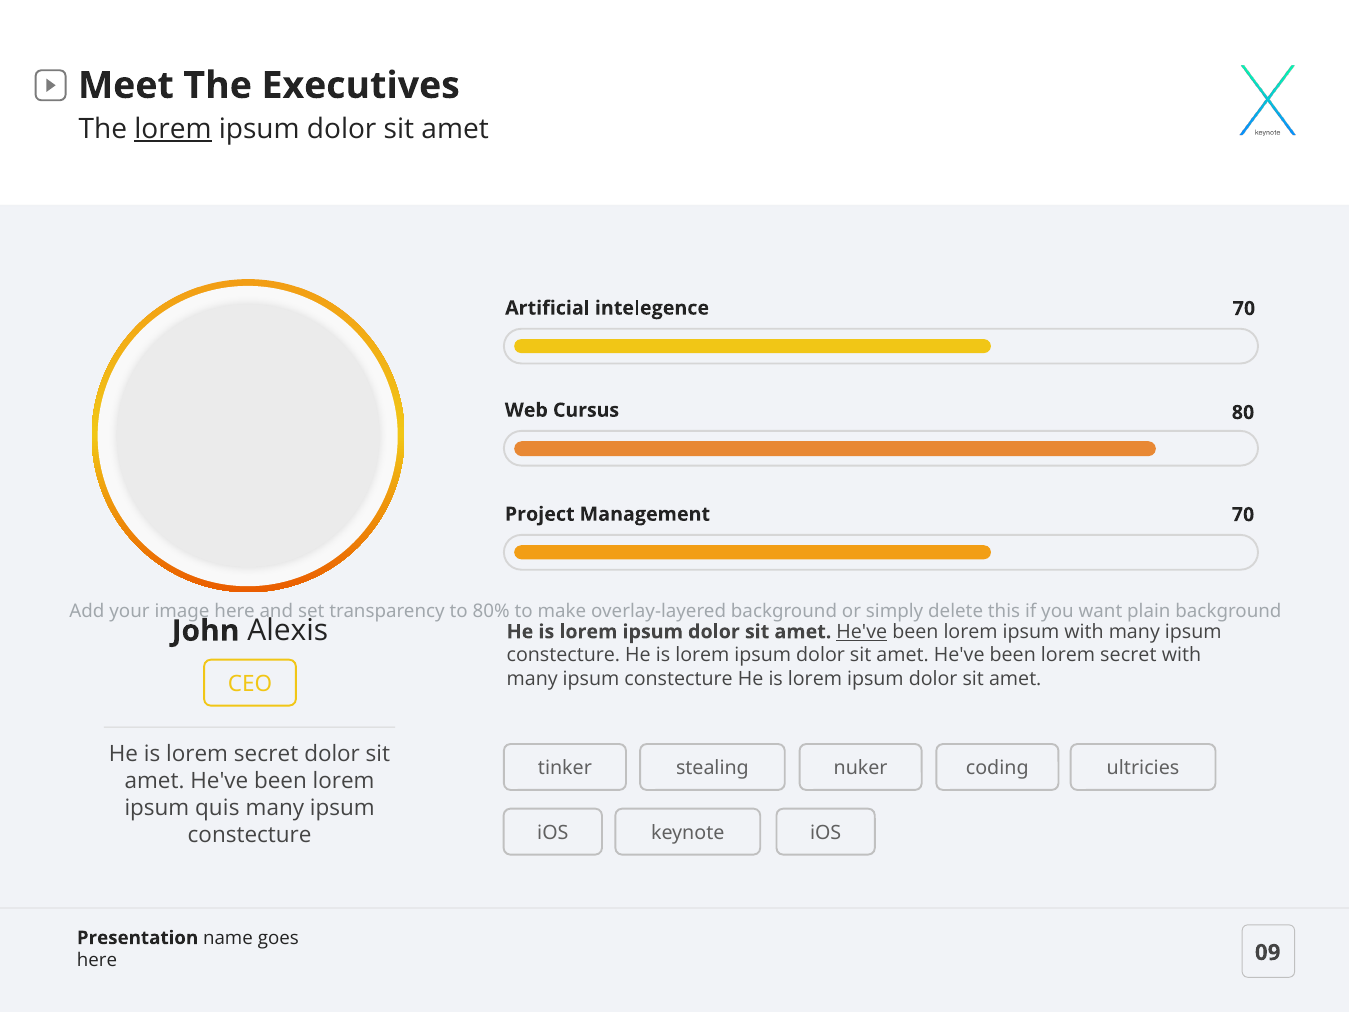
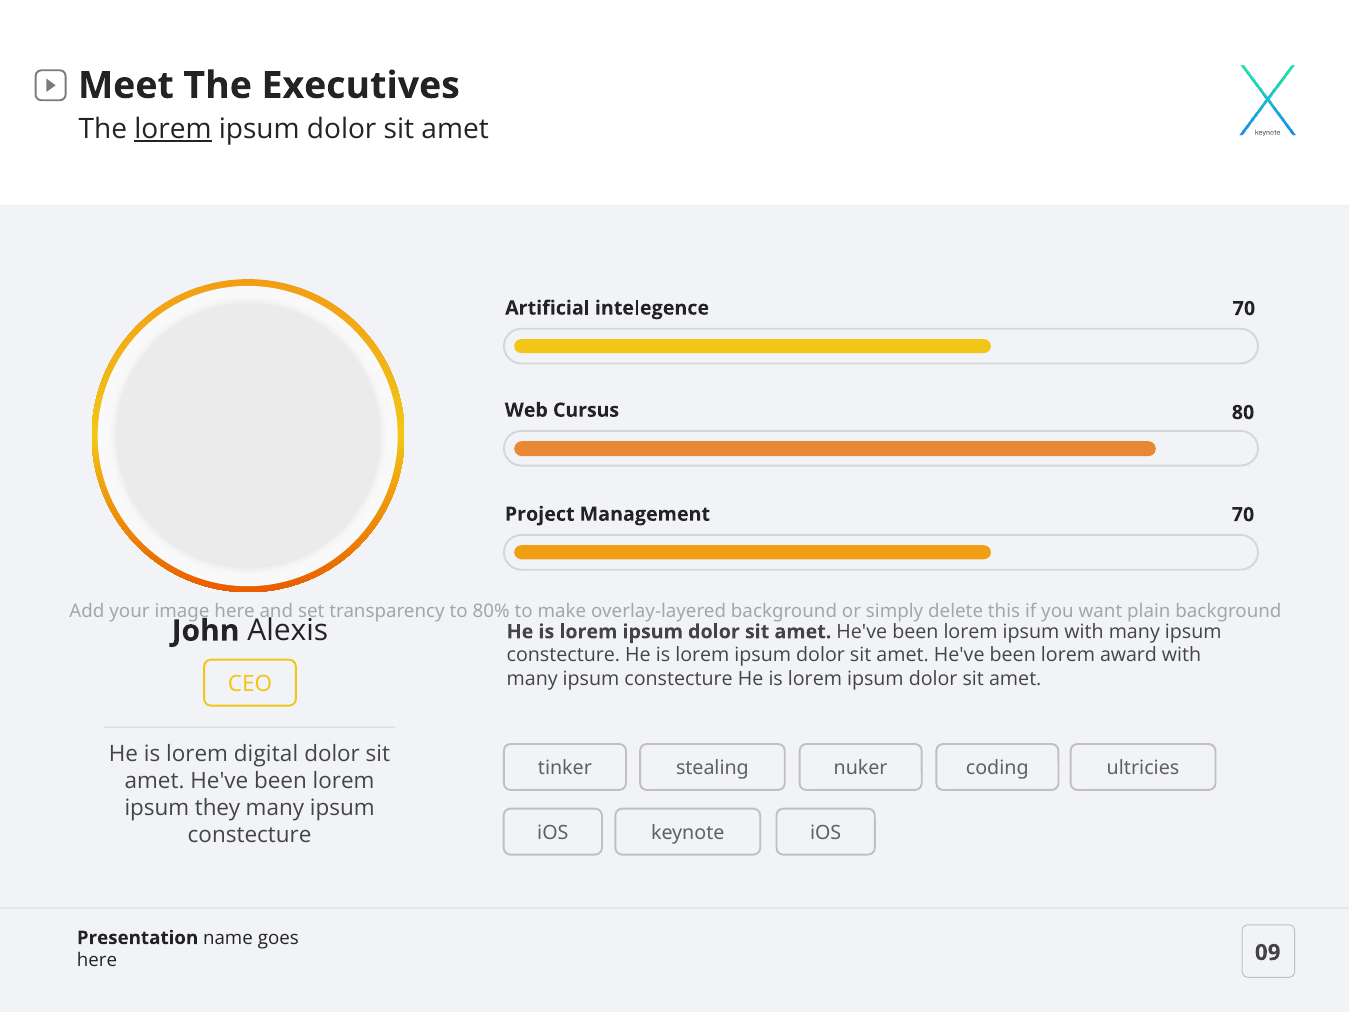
He've underline: present -> none (862, 632)
been lorem secret: secret -> award (1128, 655)
is lorem secret: secret -> digital (266, 754)
quis: quis -> they (218, 808)
